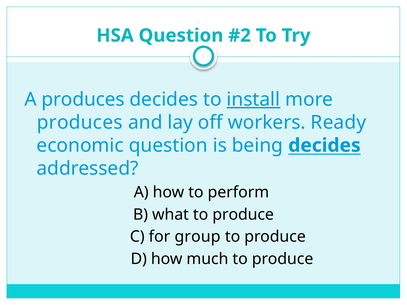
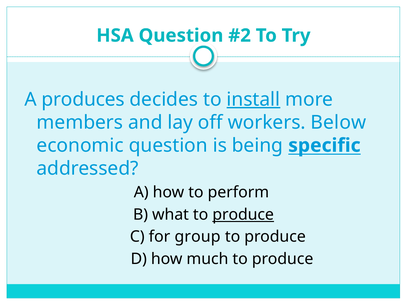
produces: produces -> members (80, 122)
Ready: Ready -> Below (338, 122)
being decides: decides -> specific (324, 146)
produce underline: none -> present (243, 215)
